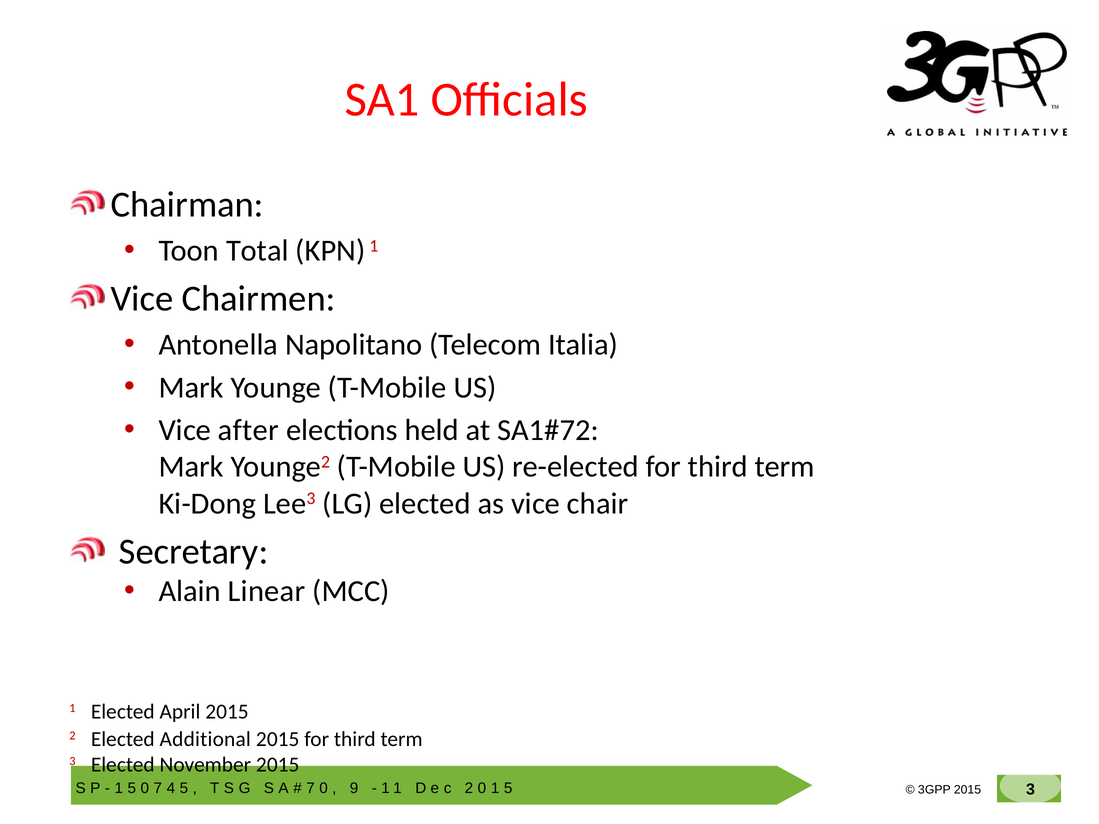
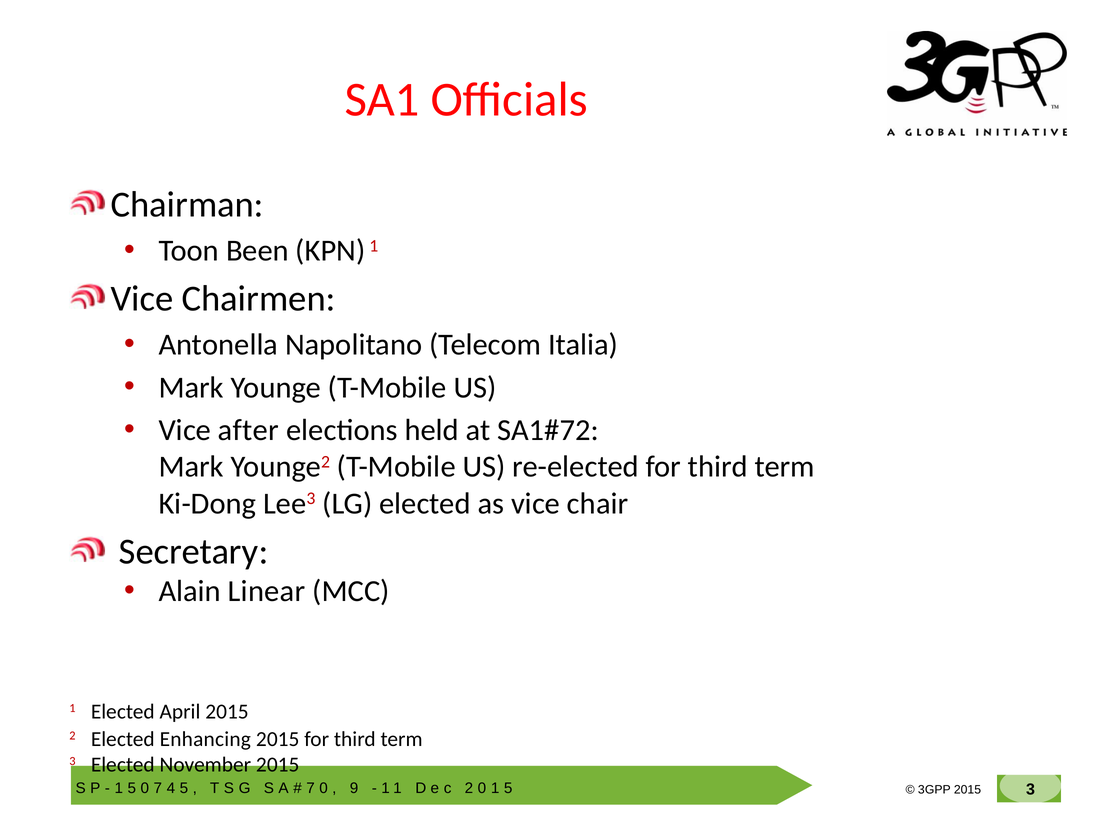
Total: Total -> Been (257, 251)
Additional: Additional -> Enhancing (205, 739)
